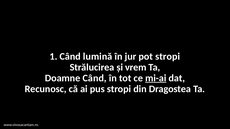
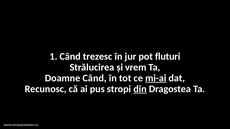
lumină: lumină -> trezesc (98, 57)
pot stropi: stropi -> fluturi (168, 57)
din underline: none -> present (140, 89)
